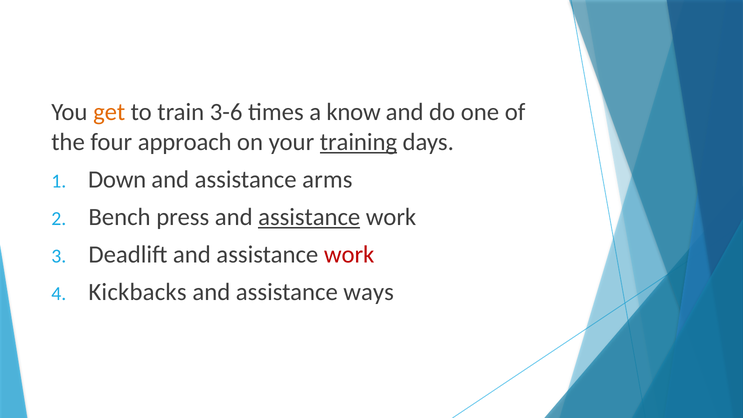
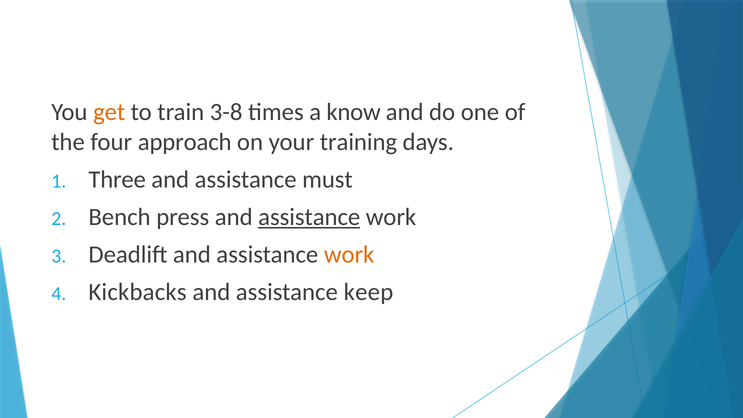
3-6: 3-6 -> 3-8 (226, 112)
training underline: present -> none (358, 142)
Down: Down -> Three (117, 179)
arms: arms -> must (327, 179)
work colour: red -> orange (349, 254)
ways: ways -> keep (368, 292)
